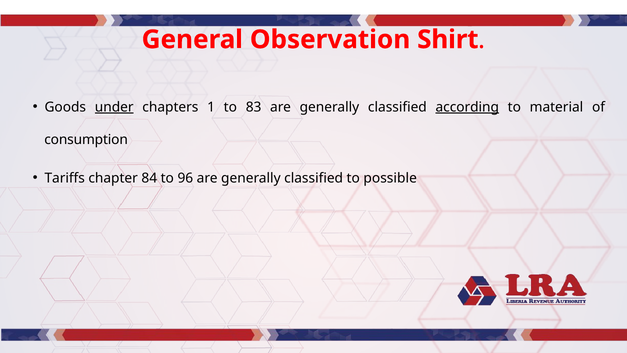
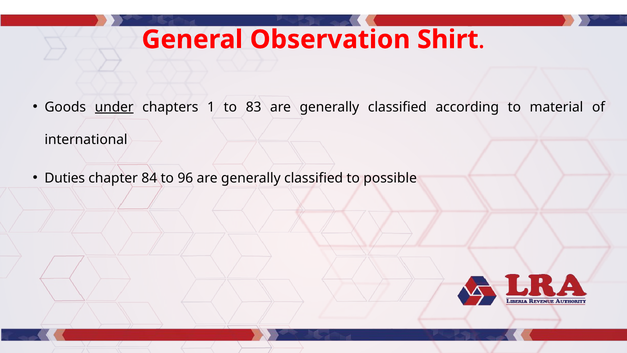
according underline: present -> none (467, 107)
consumption: consumption -> international (86, 140)
Tariffs: Tariffs -> Duties (65, 178)
